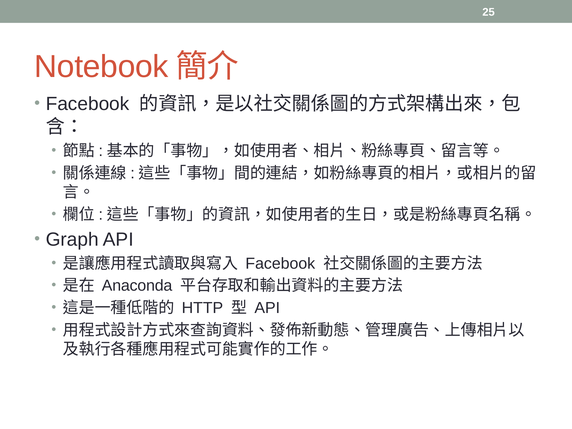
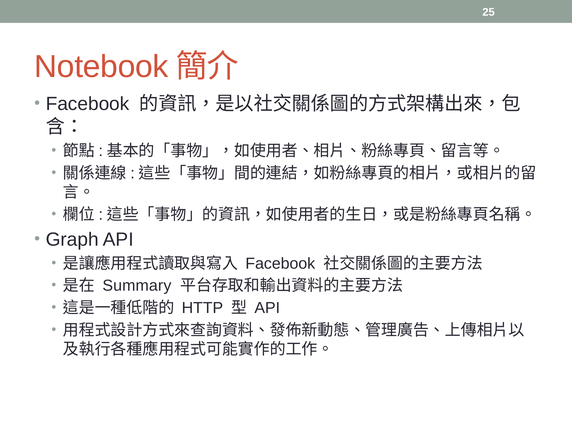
Anaconda: Anaconda -> Summary (137, 286)
